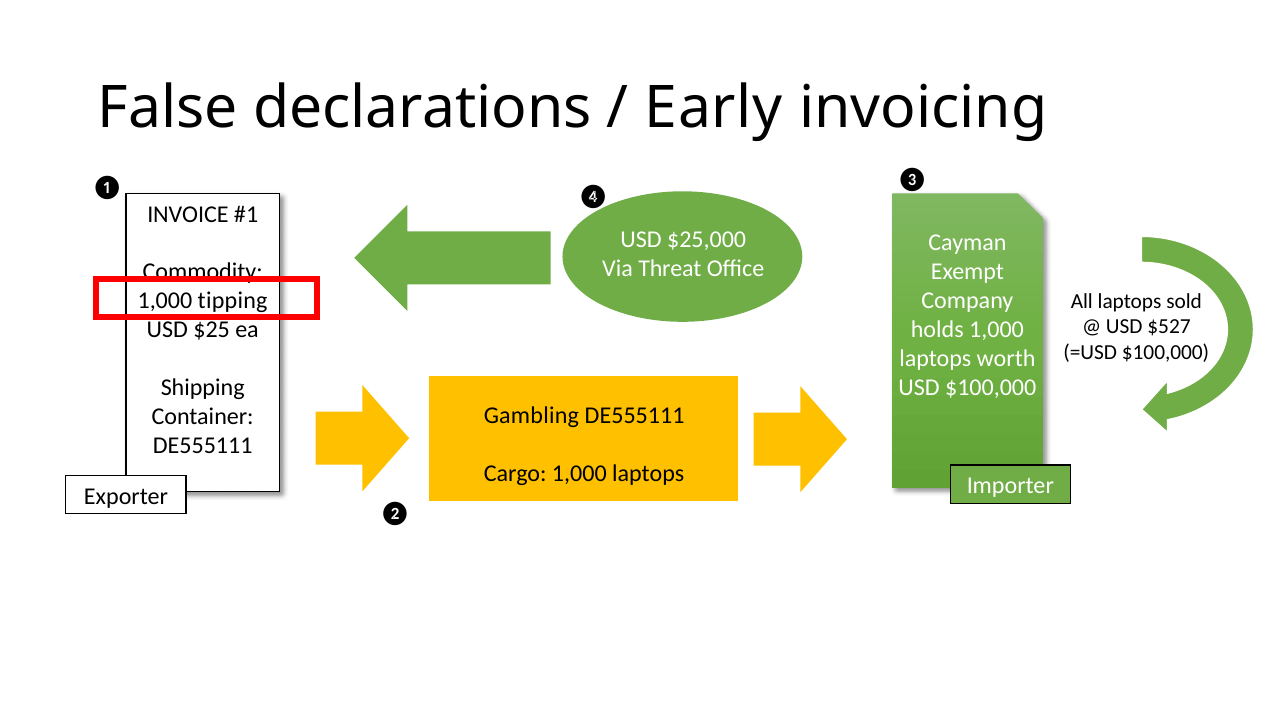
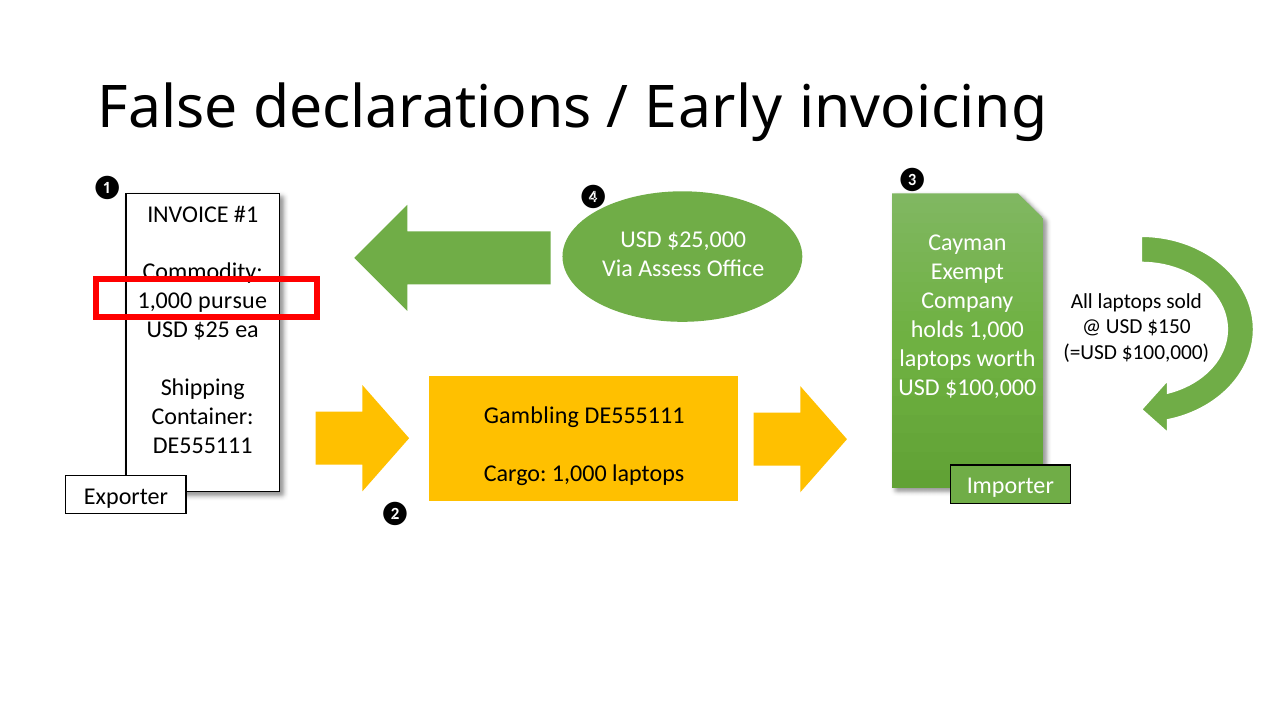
Threat: Threat -> Assess (670, 269)
tipping: tipping -> pursue (233, 301)
$527: $527 -> $150 (1169, 327)
